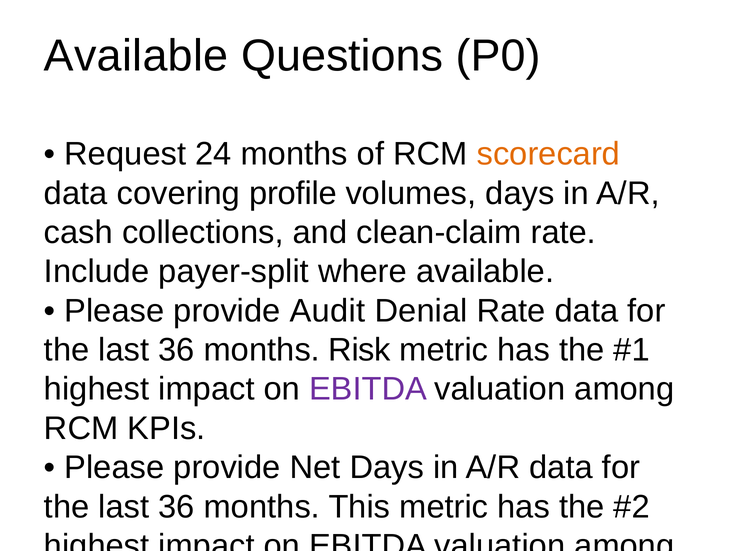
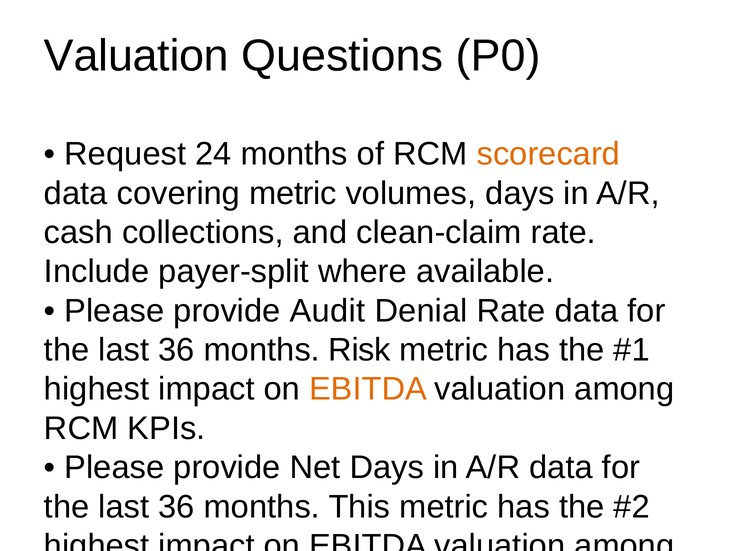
Available: Available -> Valuation (136, 56)
covering profile: profile -> metric (293, 193)
EBITDA colour: purple -> orange (368, 389)
